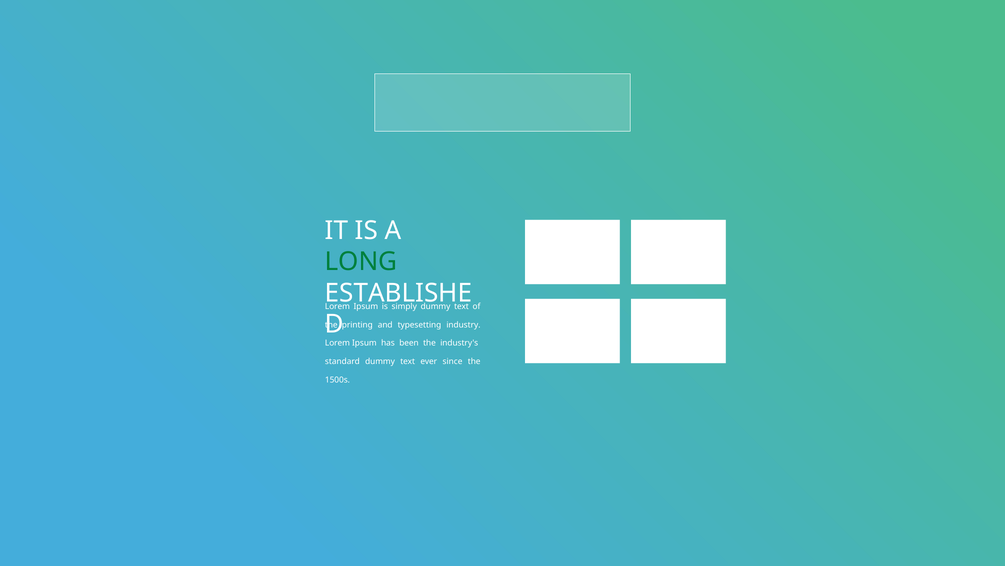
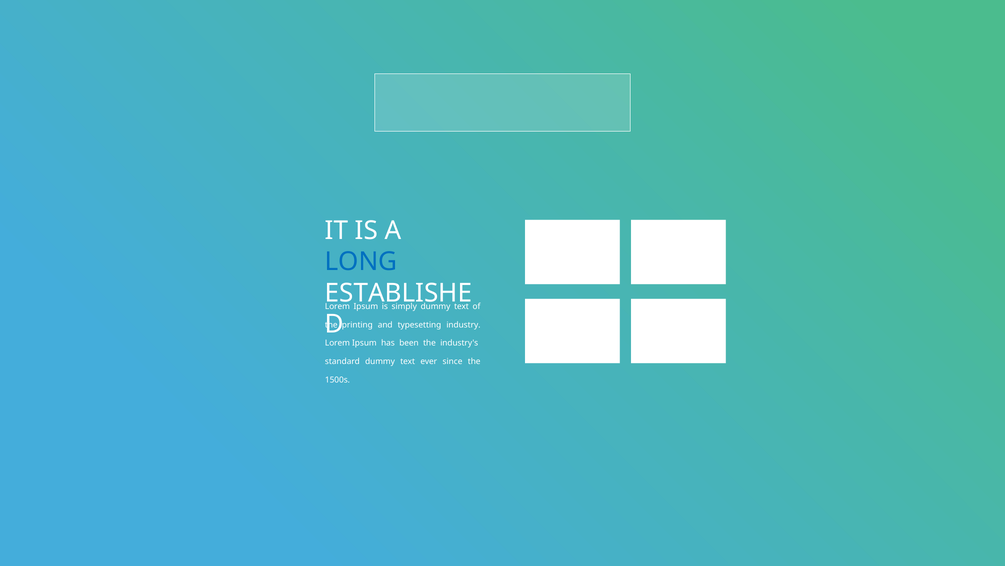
LONG colour: green -> blue (361, 262)
